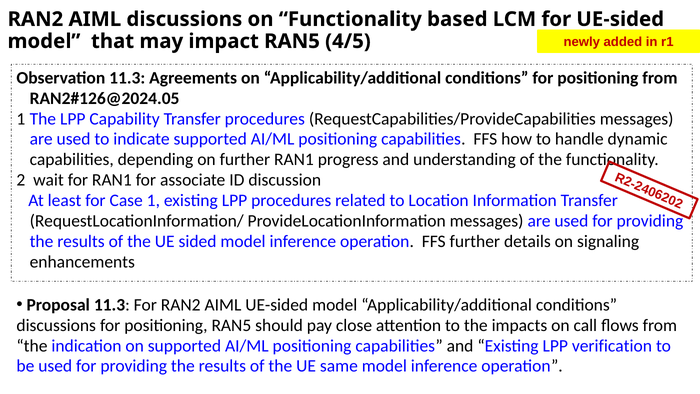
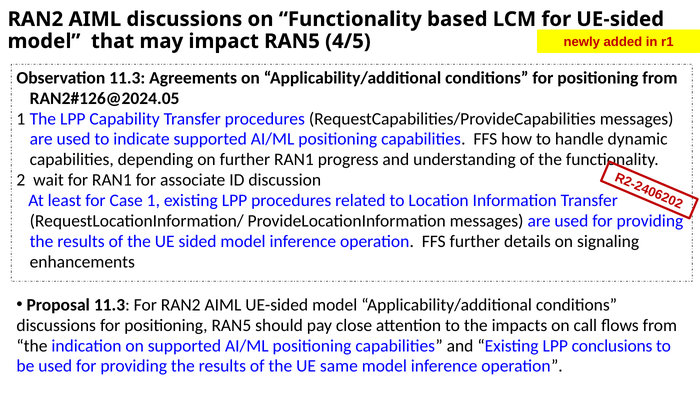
verification: verification -> conclusions (612, 346)
